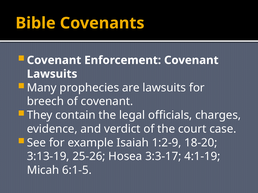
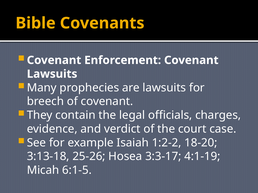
1:2-9: 1:2-9 -> 1:2-2 (167, 143)
3:13-19: 3:13-19 -> 3:13-18 (48, 157)
